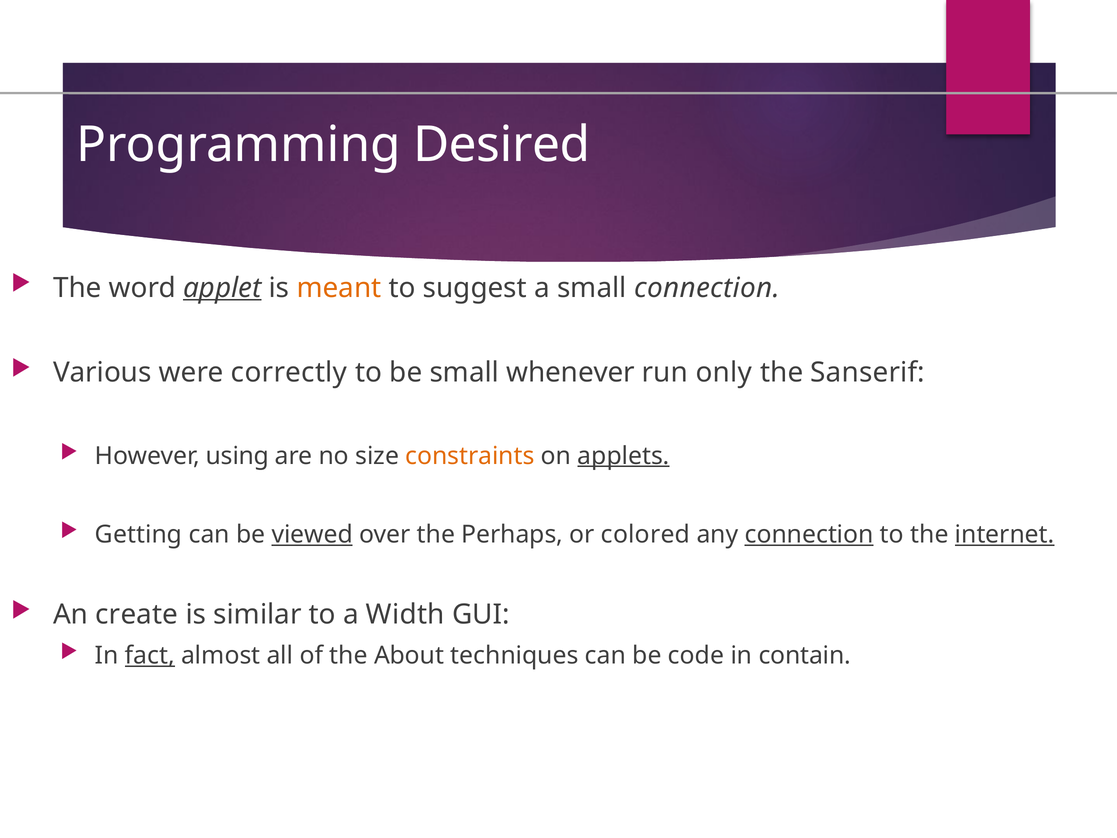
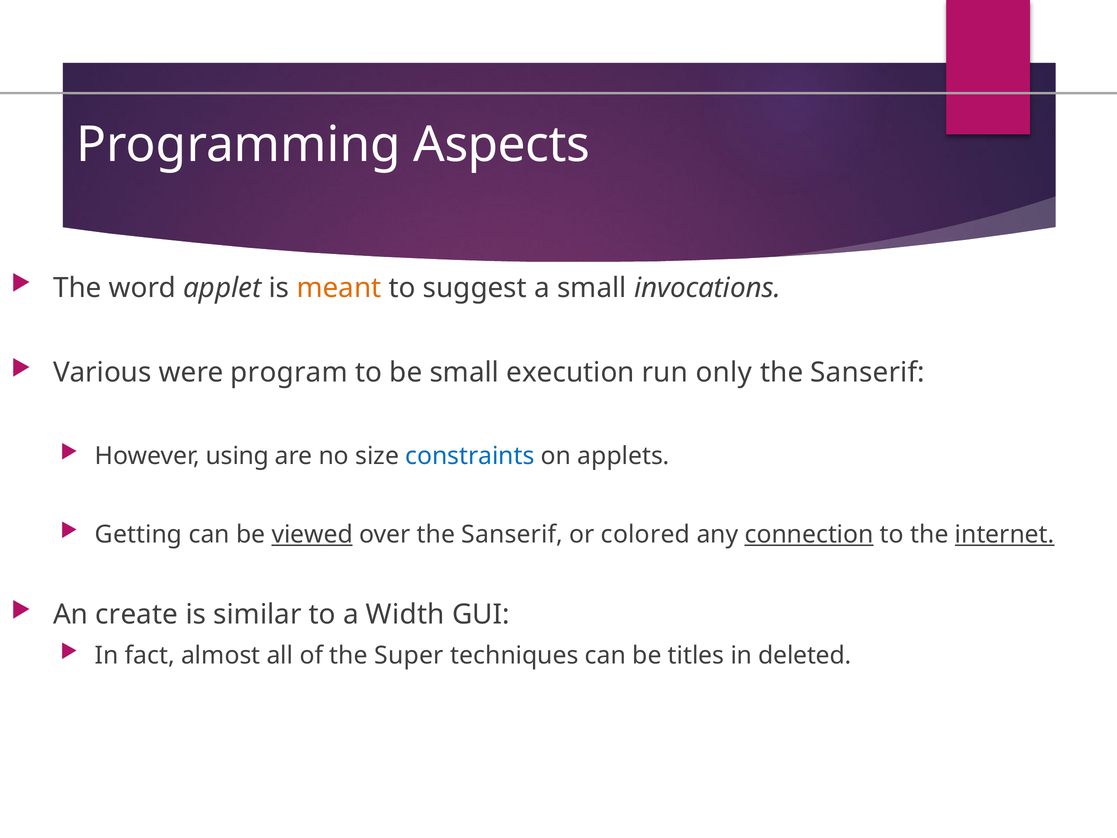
Desired: Desired -> Aspects (502, 145)
applet underline: present -> none (222, 288)
small connection: connection -> invocations (707, 288)
correctly: correctly -> program (289, 372)
whenever: whenever -> execution (571, 372)
constraints colour: orange -> blue (470, 456)
applets underline: present -> none (623, 456)
over the Perhaps: Perhaps -> Sanserif (512, 534)
fact underline: present -> none (150, 655)
About: About -> Super (409, 655)
code: code -> titles (696, 655)
contain: contain -> deleted (805, 655)
